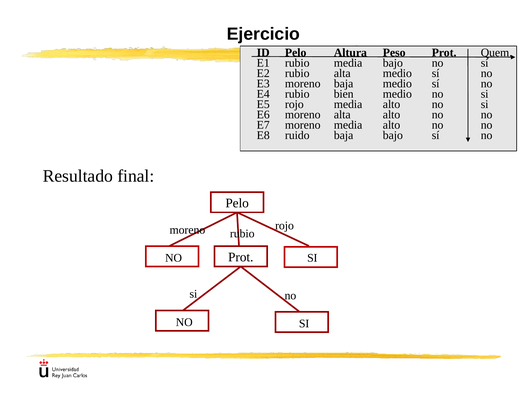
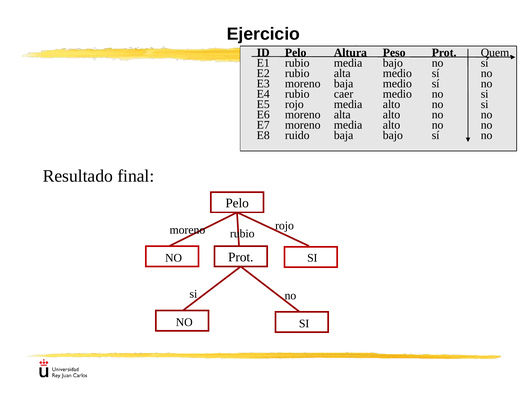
bien: bien -> caer (344, 94)
